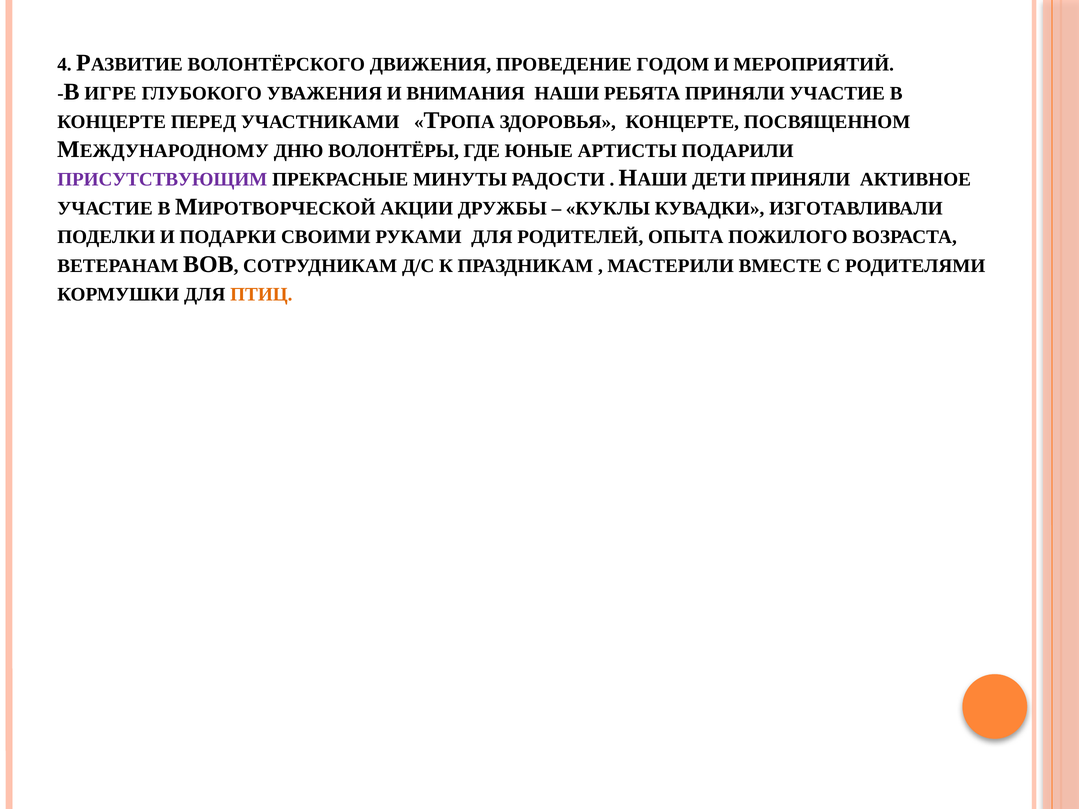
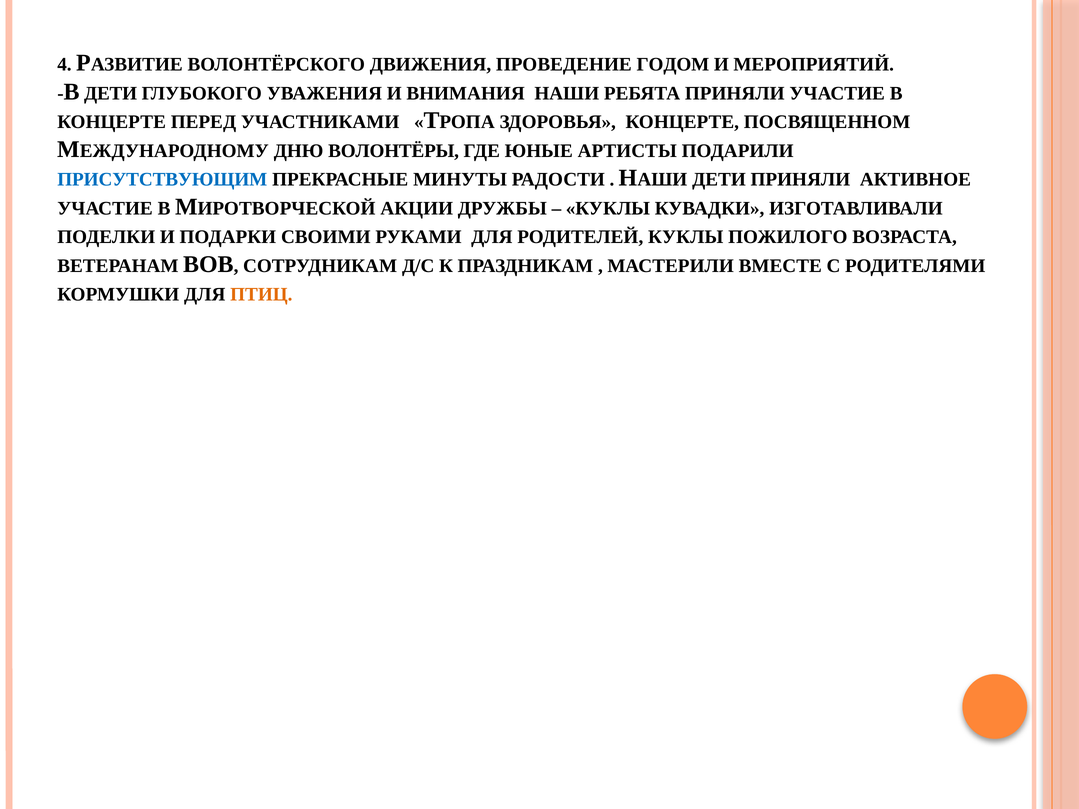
В ИГРЕ: ИГРЕ -> ДЕТИ (111, 93)
ПРИСУТСТВУЮЩИМ colour: purple -> blue (162, 180)
РОДИТЕЛЕЙ ОПЫТА: ОПЫТА -> КУКЛЫ (686, 237)
